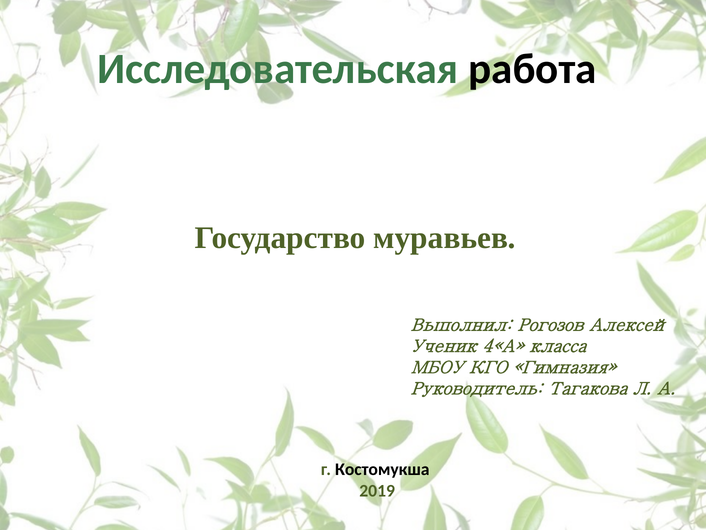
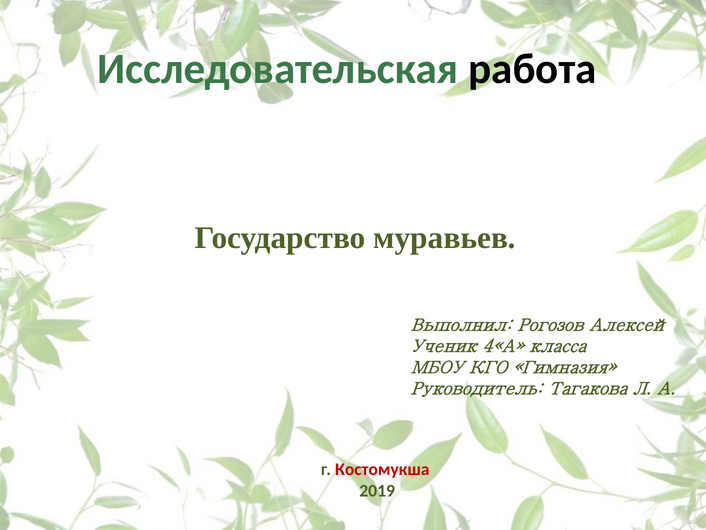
Костомукша colour: black -> red (382, 469)
